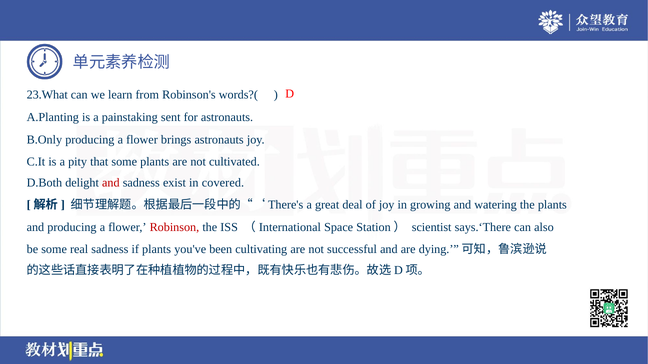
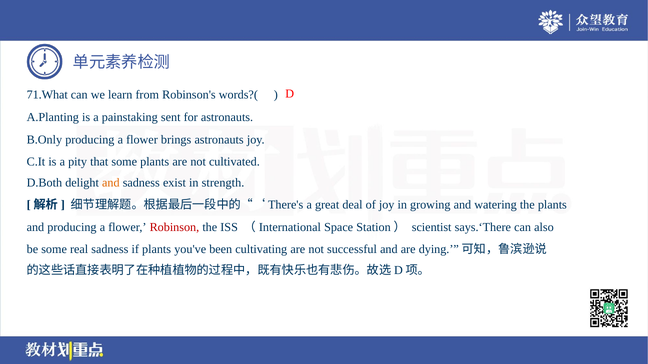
23.What: 23.What -> 71.What (47, 95)
and colour: red -> orange (111, 183)
covered: covered -> strength (223, 183)
